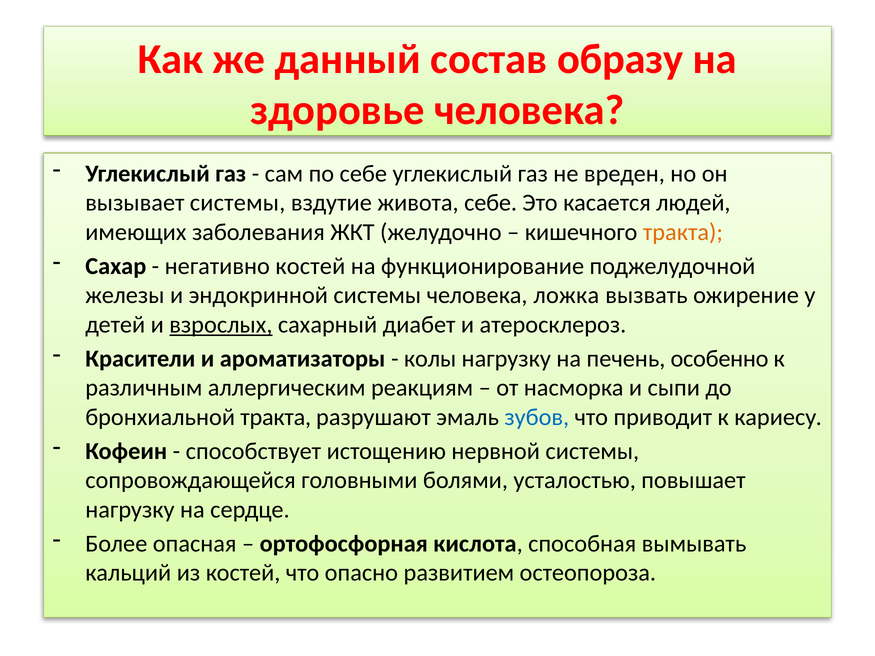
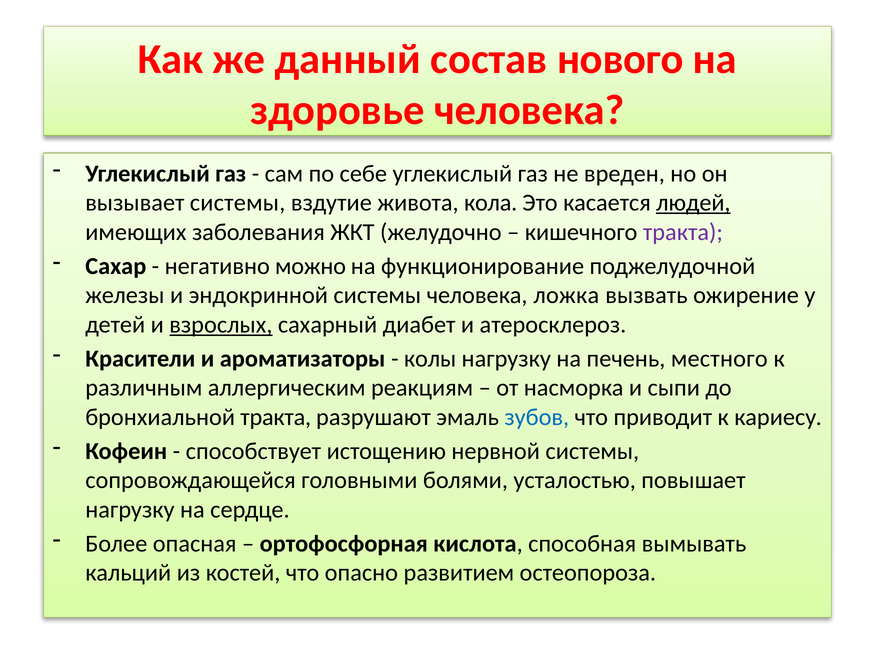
образу: образу -> нового (620, 59)
живота себе: себе -> кола (491, 203)
людей underline: none -> present (693, 203)
тракта colour: orange -> purple (683, 232)
негативно костей: костей -> можно (311, 266)
особенно: особенно -> местного (719, 359)
